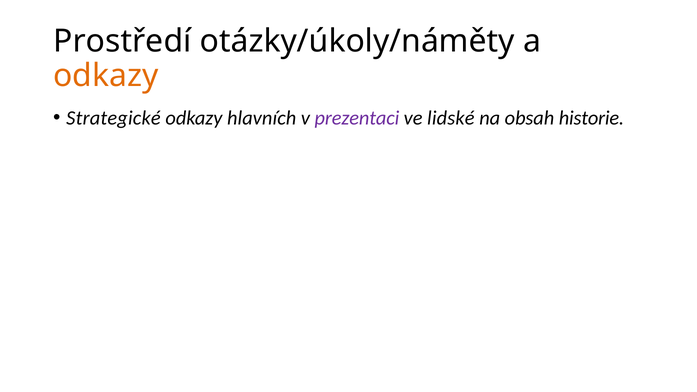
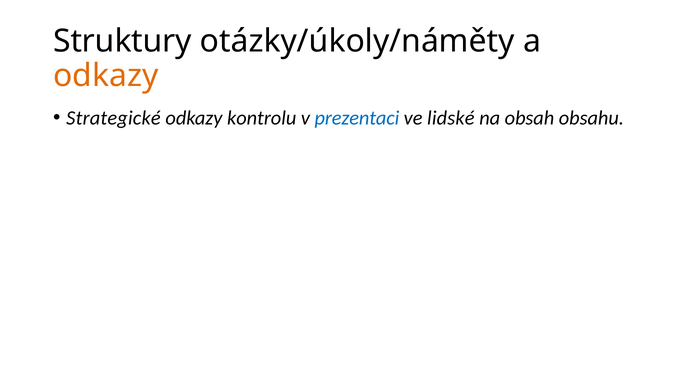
Prostředí: Prostředí -> Struktury (122, 41)
hlavních: hlavních -> kontrolu (262, 118)
prezentaci colour: purple -> blue (357, 118)
historie: historie -> obsahu (591, 118)
